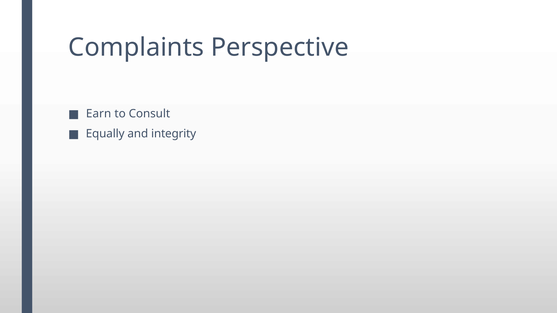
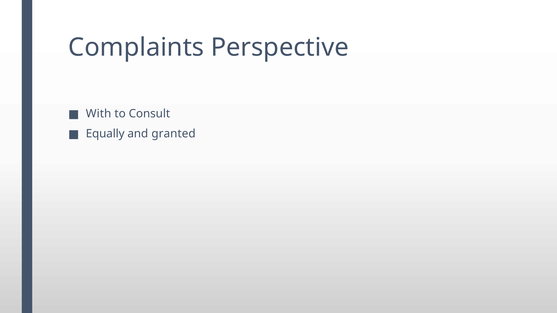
Earn: Earn -> With (99, 114)
integrity: integrity -> granted (174, 134)
